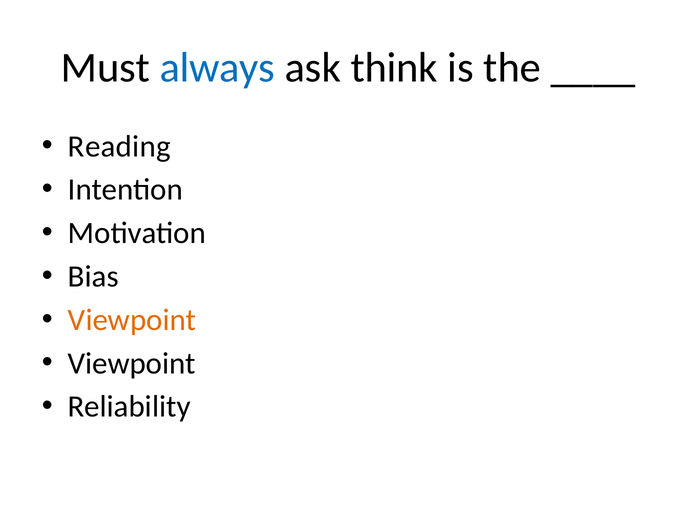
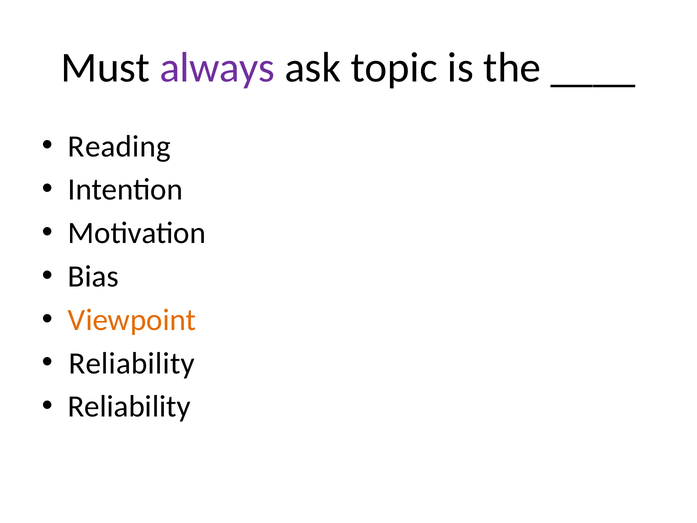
always colour: blue -> purple (217, 67)
think: think -> topic (394, 67)
Viewpoint: Viewpoint -> Reliability (132, 363)
